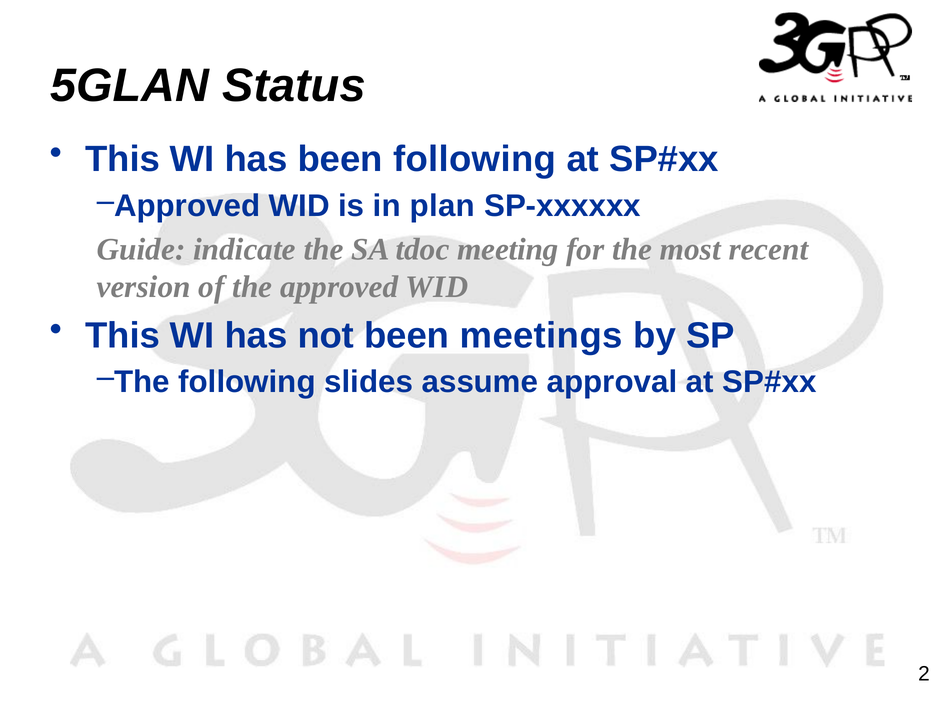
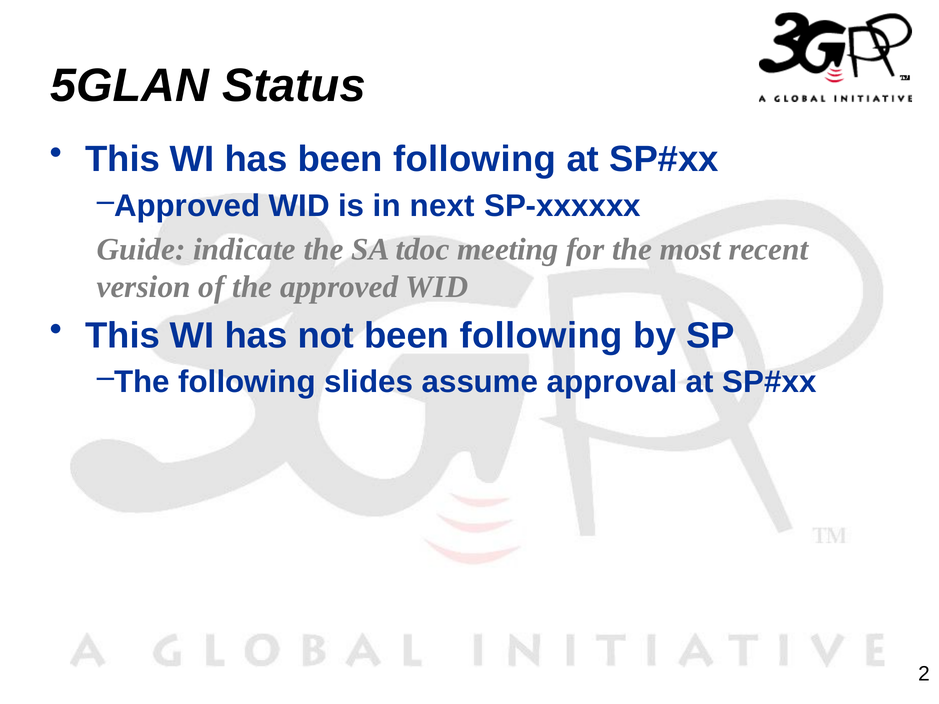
plan: plan -> next (442, 206)
not been meetings: meetings -> following (541, 336)
